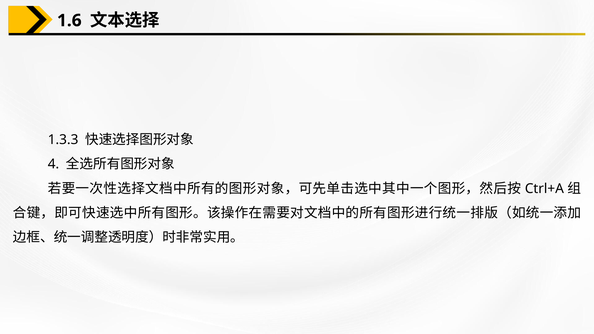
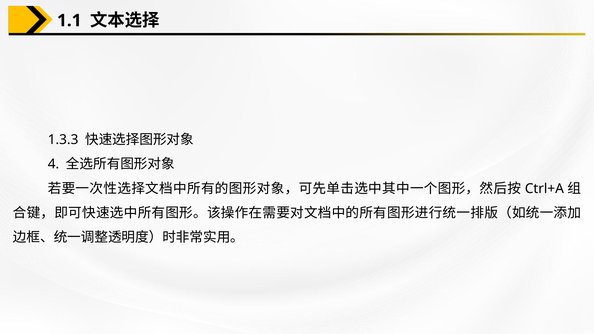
1.6: 1.6 -> 1.1 (69, 21)
